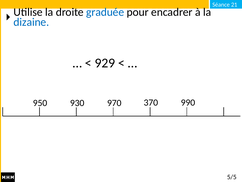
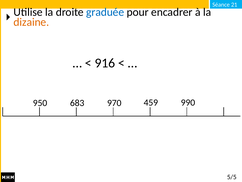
dizaine colour: blue -> orange (31, 22)
929: 929 -> 916 (105, 63)
930: 930 -> 683 (77, 103)
370: 370 -> 459 (151, 102)
